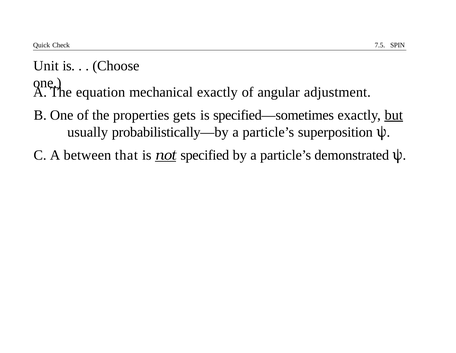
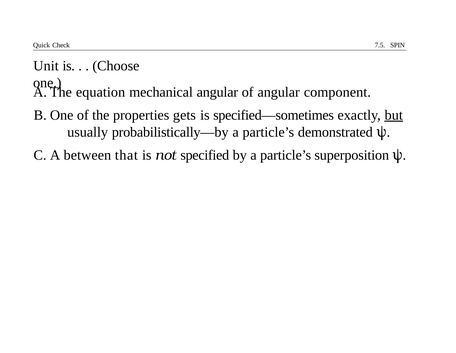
mechanical exactly: exactly -> angular (217, 92)
adjustment: adjustment -> component (337, 92)
superposition: superposition -> demonstrated (335, 132)
not underline: present -> none (166, 155)
demonstrated: demonstrated -> superposition (352, 155)
